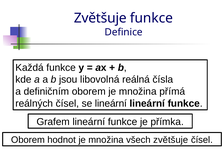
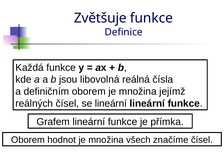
přímá: přímá -> jejímž (172, 91)
všech zvětšuje: zvětšuje -> značíme (171, 140)
